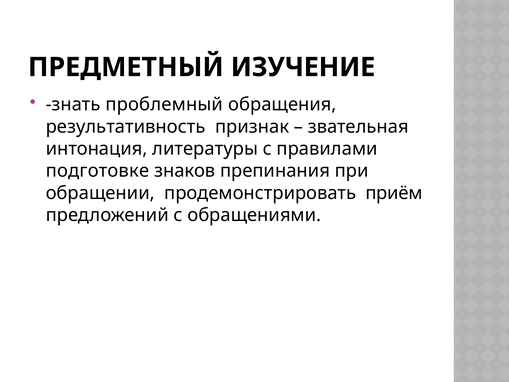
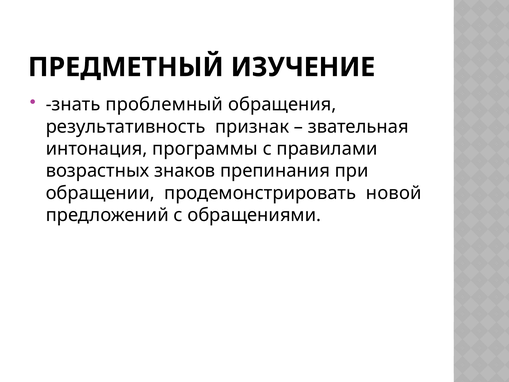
литературы: литературы -> программы (205, 149)
подготовке: подготовке -> возрастных (98, 171)
приём: приём -> новой (394, 193)
